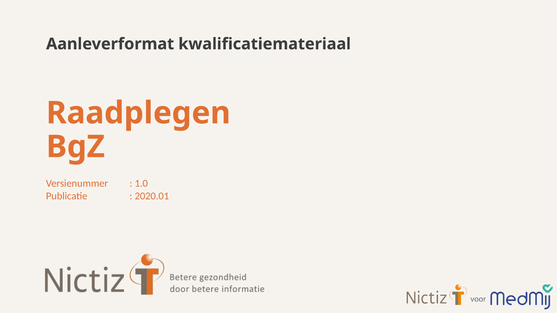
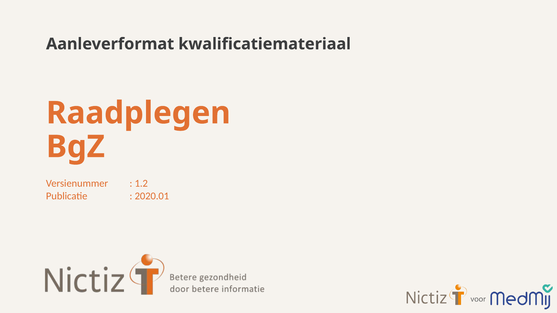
1.0: 1.0 -> 1.2 (141, 184)
